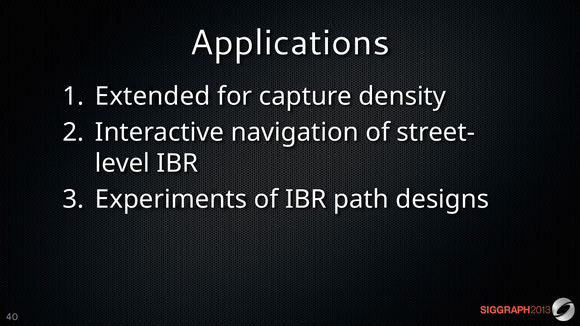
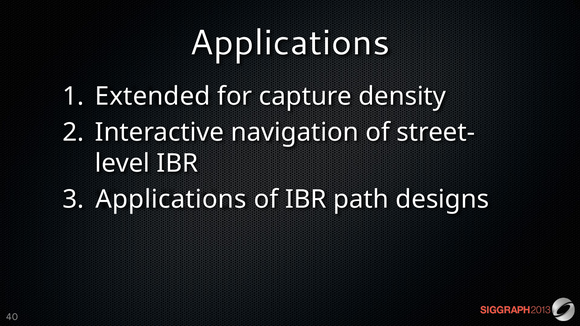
Experiments: Experiments -> Applications (171, 199)
